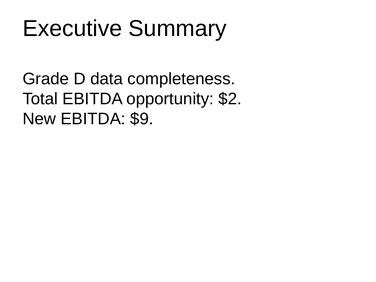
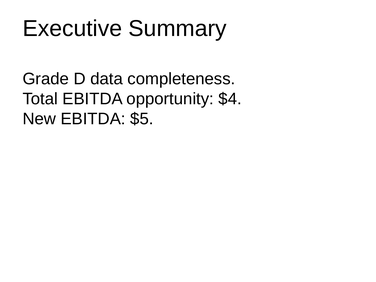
$2: $2 -> $4 (230, 99)
$9: $9 -> $5 (142, 119)
